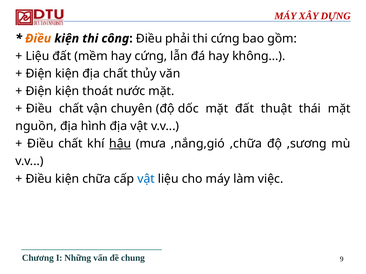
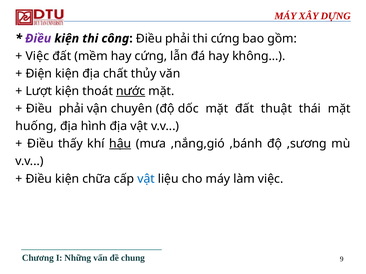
Điều colour: orange -> purple (38, 39)
Liệu: Liệu -> Việc (37, 56)
Điện: Điện -> Lượt (39, 91)
nước underline: none -> present (131, 91)
chất: chất -> phải (71, 109)
nguồn: nguồn -> huống (36, 126)
chất: chất -> thấy (70, 144)
,chữa: ,chữa -> ,bánh (246, 144)
